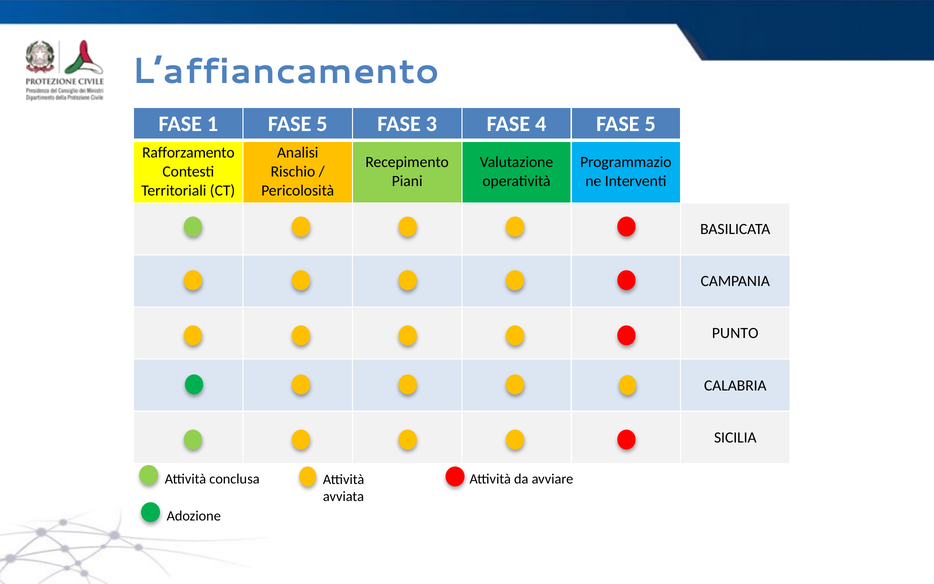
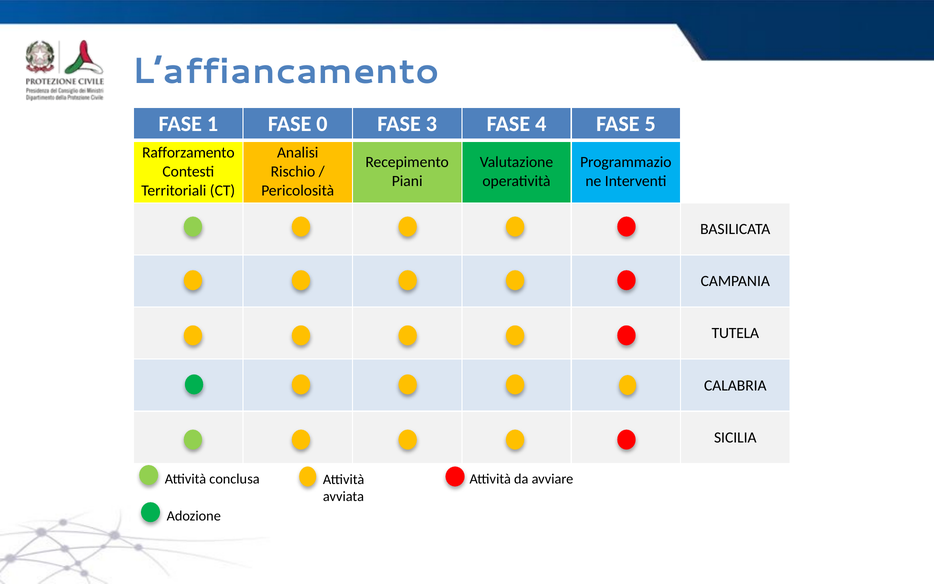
1 FASE 5: 5 -> 0 (322, 124)
PUNTO: PUNTO -> TUTELA (735, 333)
